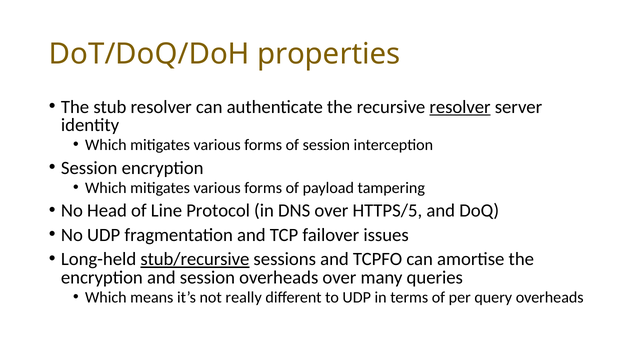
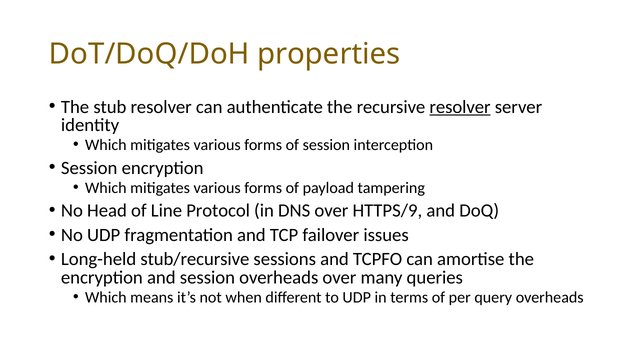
HTTPS/5: HTTPS/5 -> HTTPS/9 (387, 211)
stub/recursive underline: present -> none (195, 259)
really: really -> when (244, 297)
